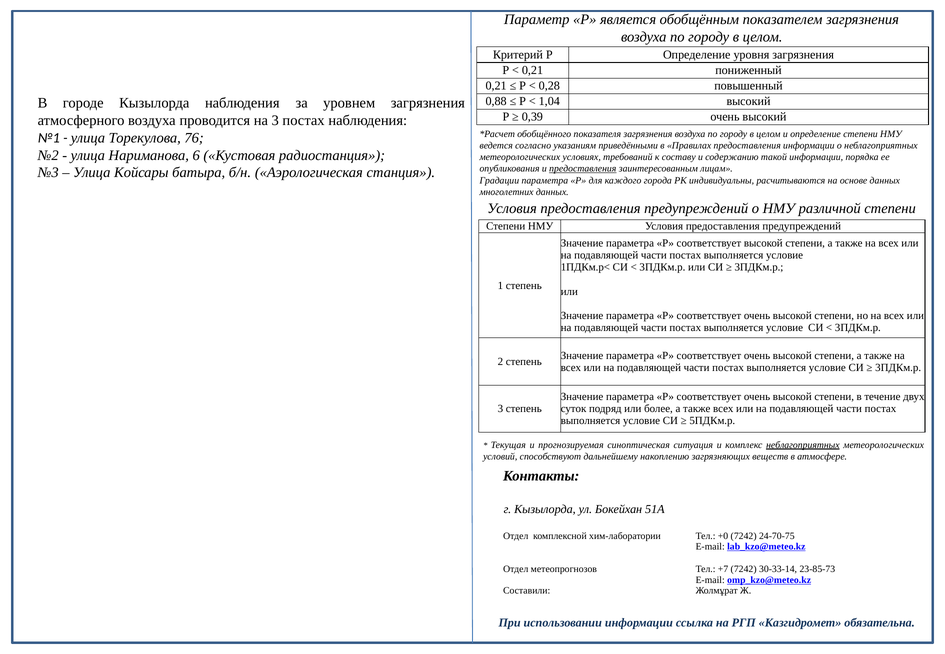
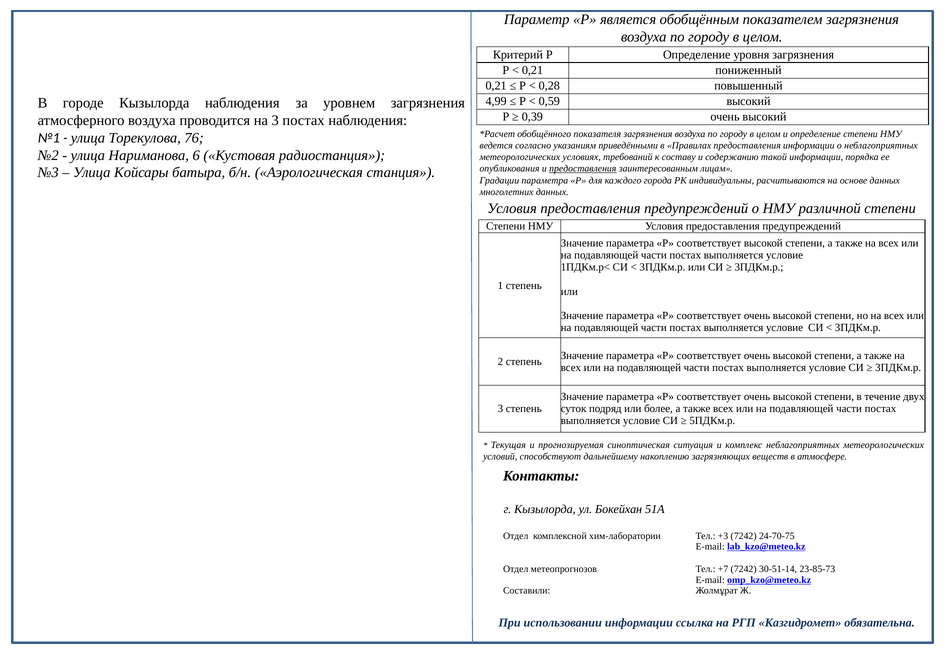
0,88: 0,88 -> 4,99 (496, 101)
1,04: 1,04 -> 0,59 (549, 101)
неблагоприятных underline: present -> none (803, 445)
+0: +0 -> +3 (723, 536)
30-33-14: 30-33-14 -> 30-51-14 (778, 569)
